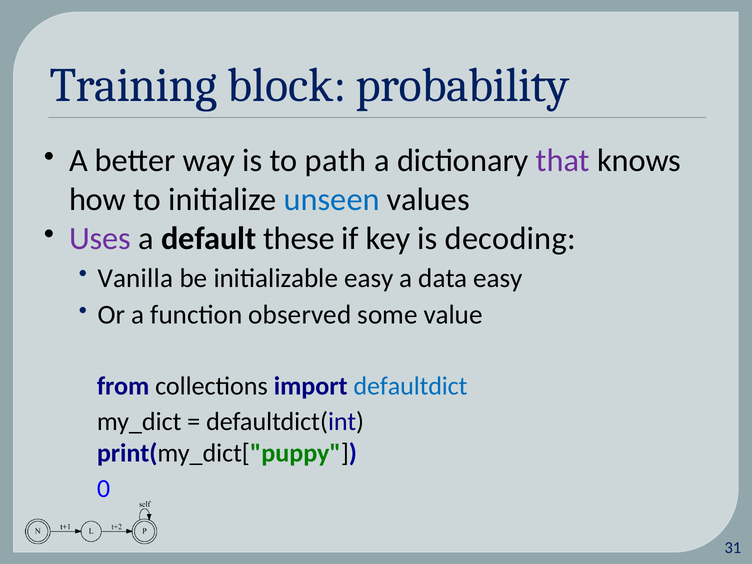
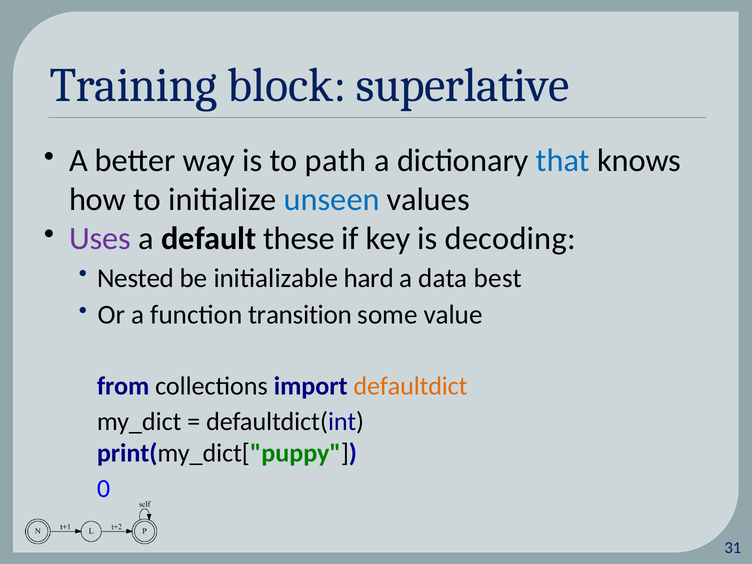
probability: probability -> superlative (463, 86)
that colour: purple -> blue (563, 161)
Vanilla: Vanilla -> Nested (136, 278)
initializable easy: easy -> hard (369, 278)
data easy: easy -> best (498, 278)
observed: observed -> transition (300, 315)
defaultdict colour: blue -> orange (410, 386)
